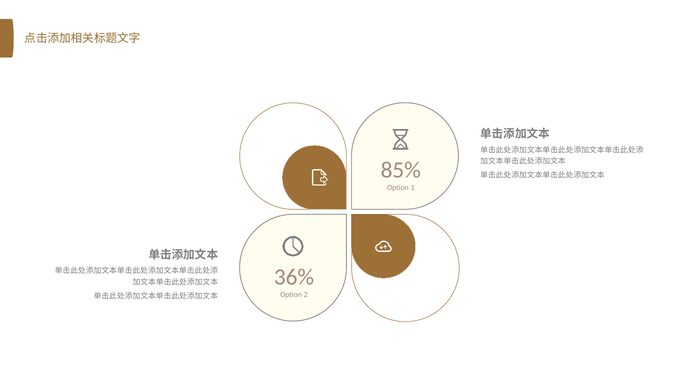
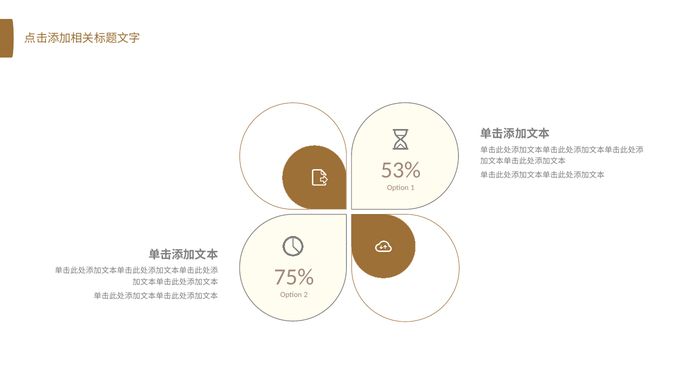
85%: 85% -> 53% (401, 170)
36%: 36% -> 75% (294, 277)
